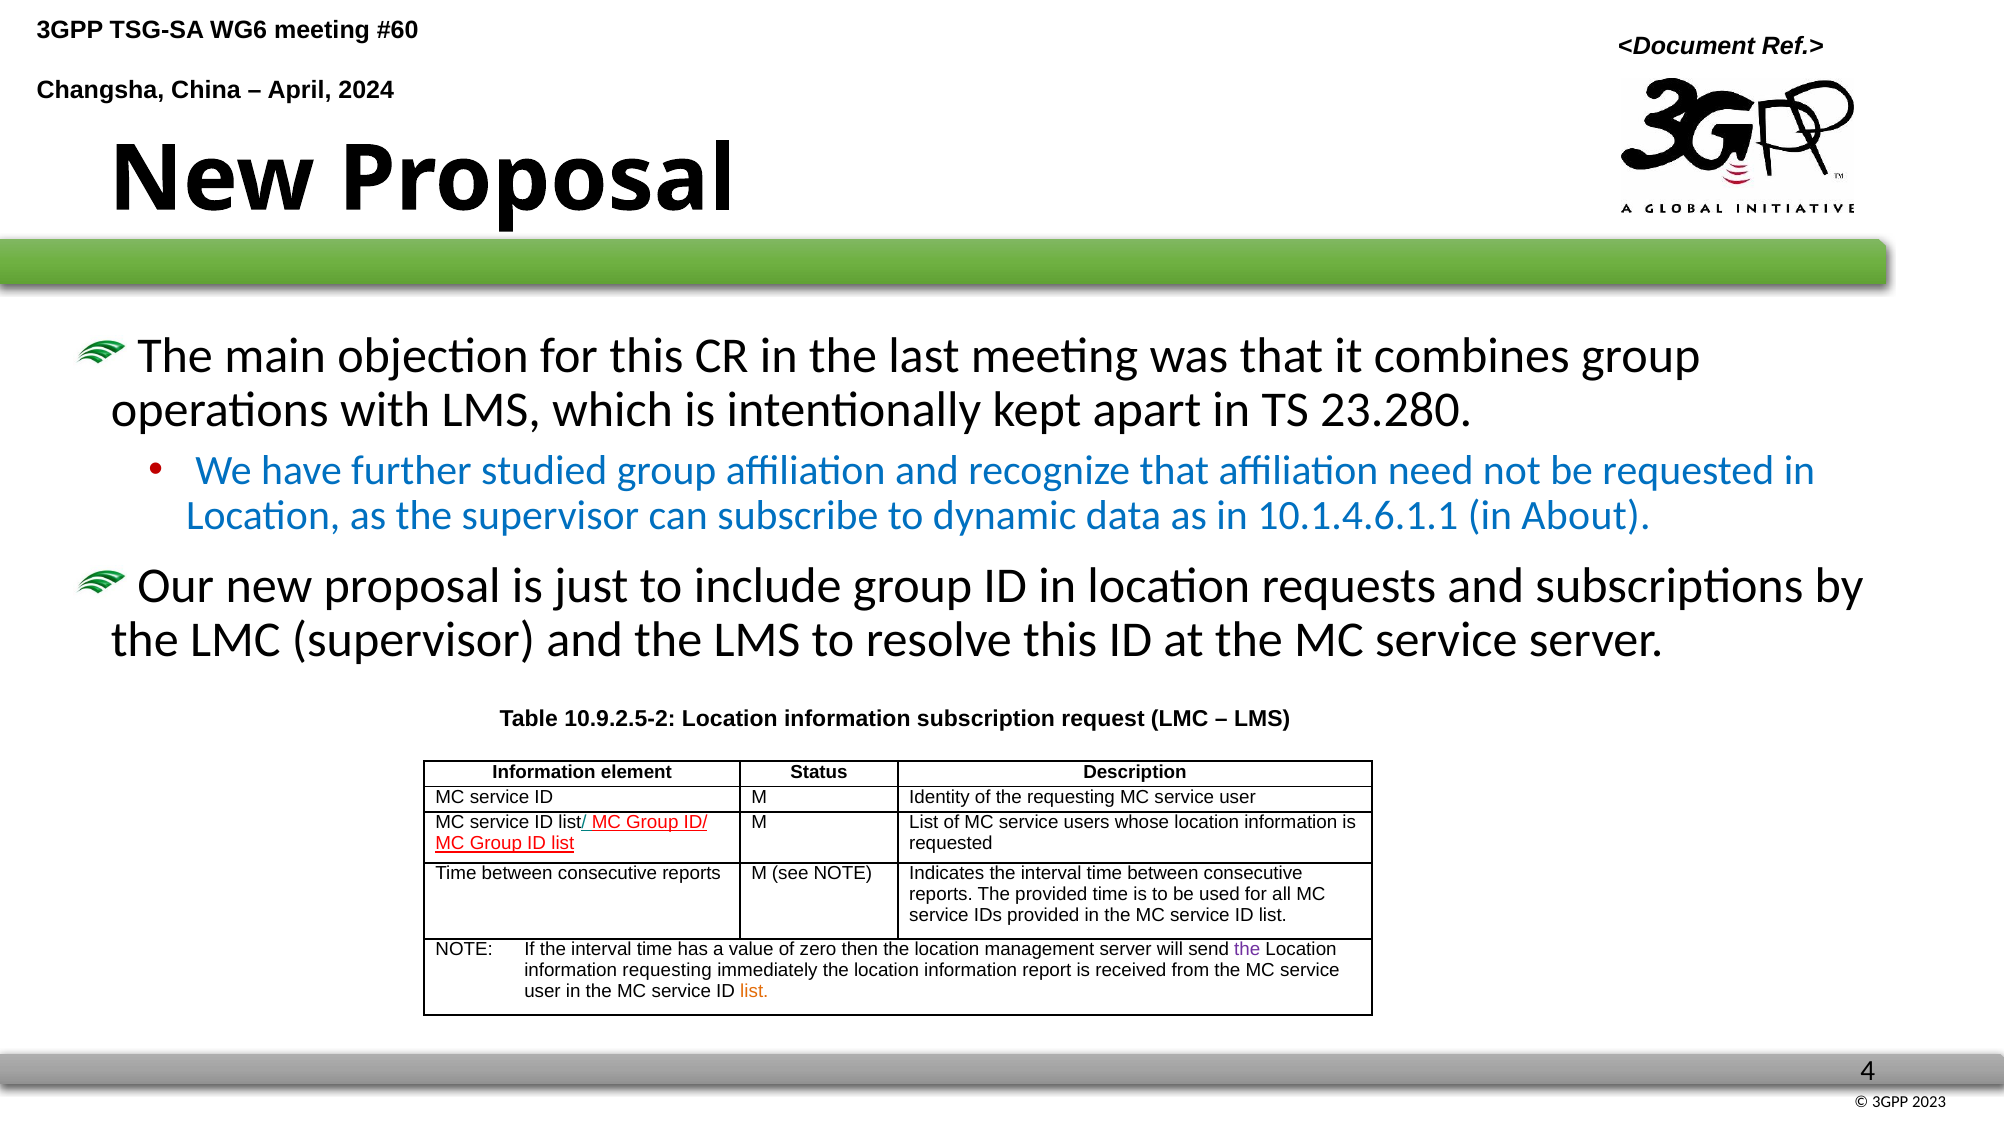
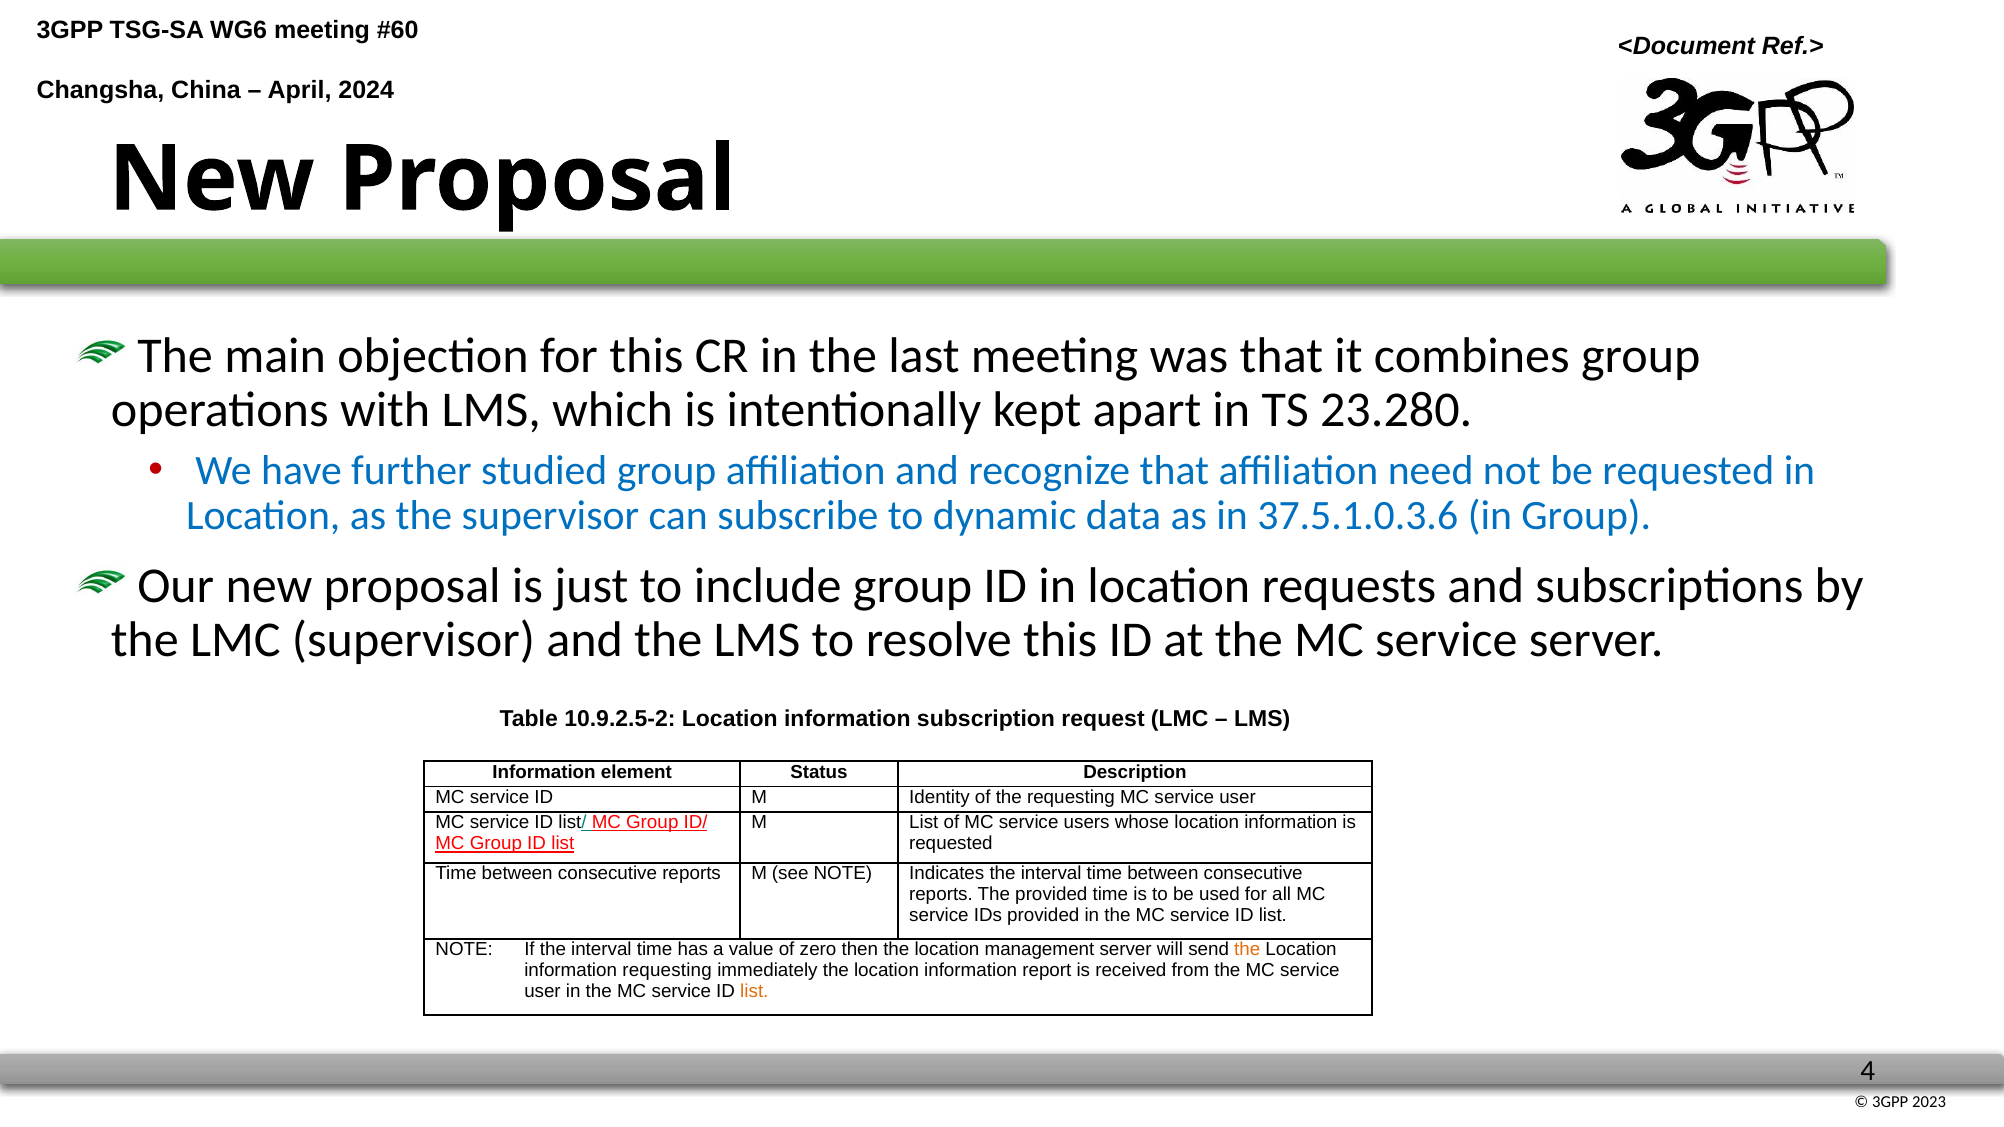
10.1.4.6.1.1: 10.1.4.6.1.1 -> 37.5.1.0.3.6 (1358, 515)
in About: About -> Group (1586, 515)
the colour: purple -> orange (1247, 950)
